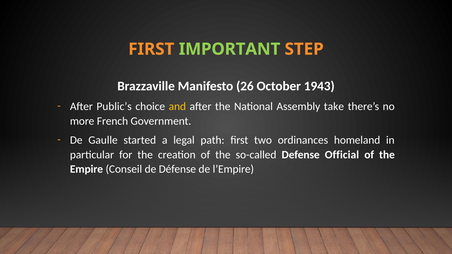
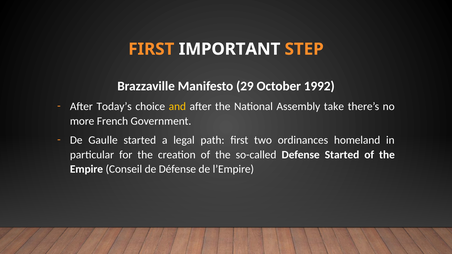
IMPORTANT colour: light green -> white (230, 49)
26: 26 -> 29 (245, 86)
1943: 1943 -> 1992 (319, 86)
Public’s: Public’s -> Today’s (114, 107)
Defense Official: Official -> Started (342, 155)
